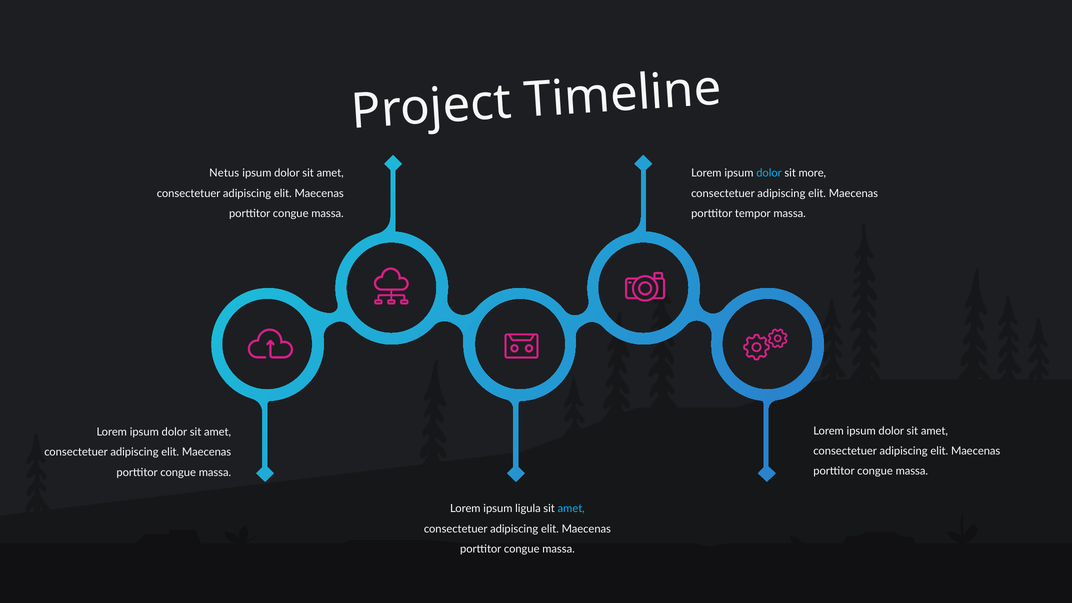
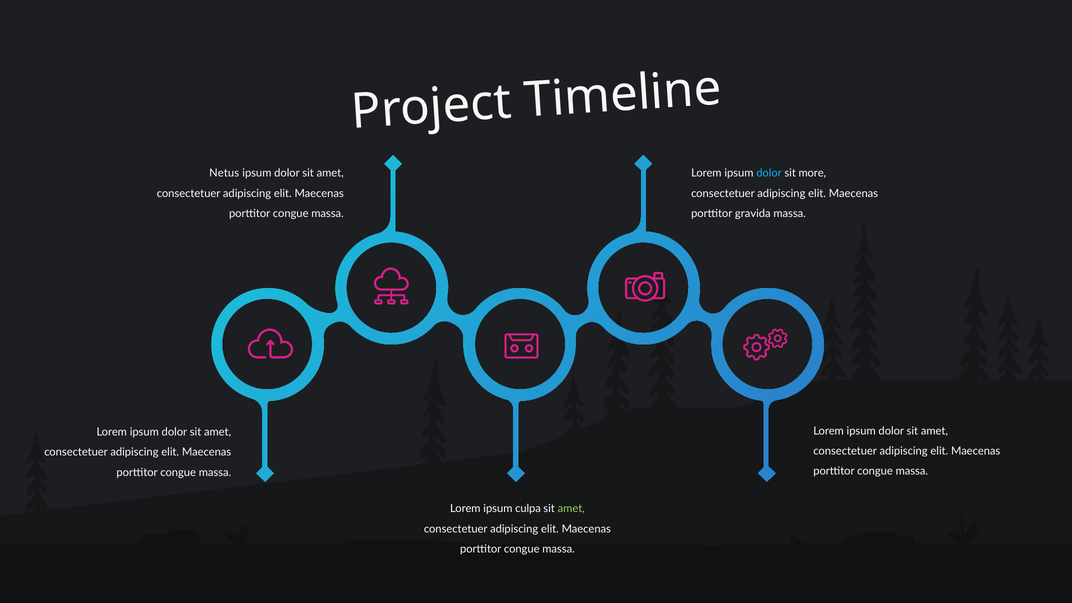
tempor: tempor -> gravida (753, 213)
ligula: ligula -> culpa (528, 509)
amet colour: light blue -> light green (571, 509)
